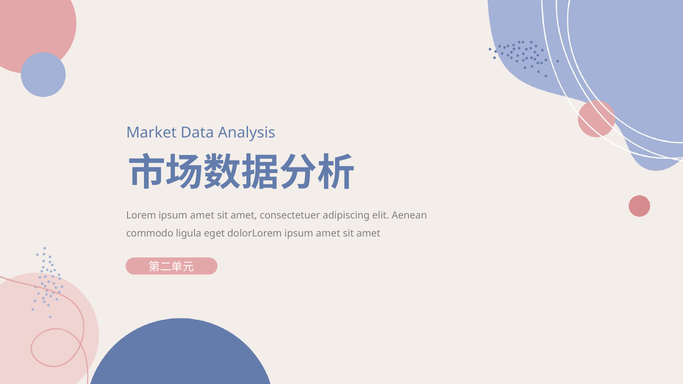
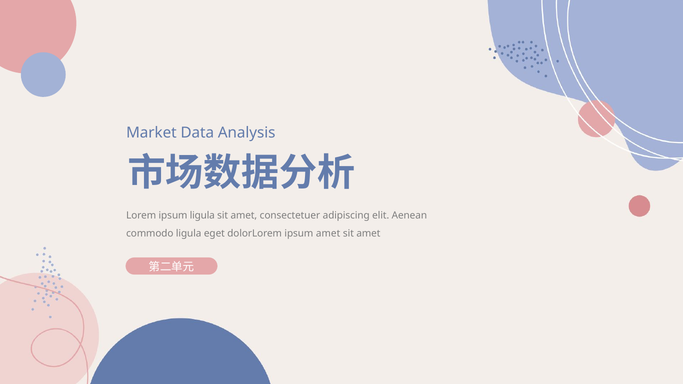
Lorem ipsum amet: amet -> ligula (202, 216)
